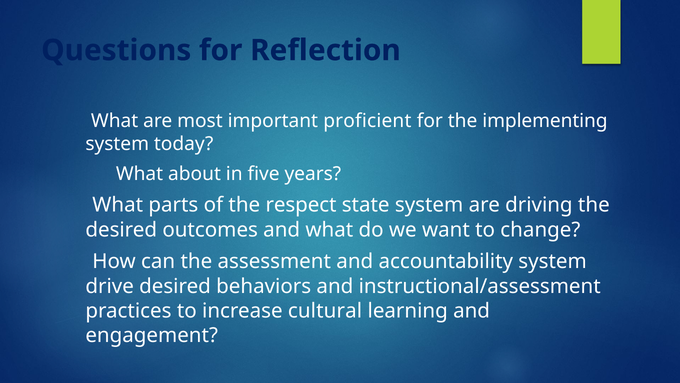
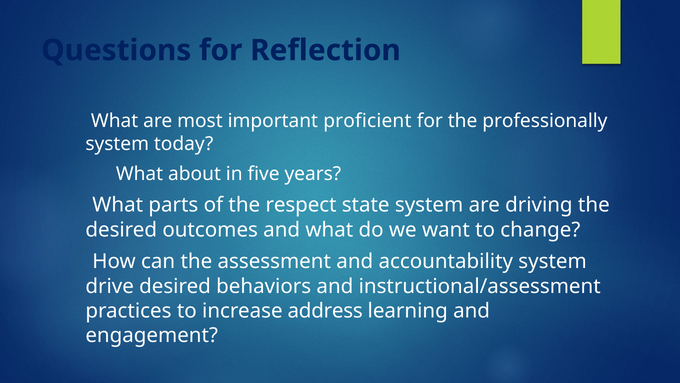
implementing: implementing -> professionally (545, 121)
cultural: cultural -> address (325, 311)
